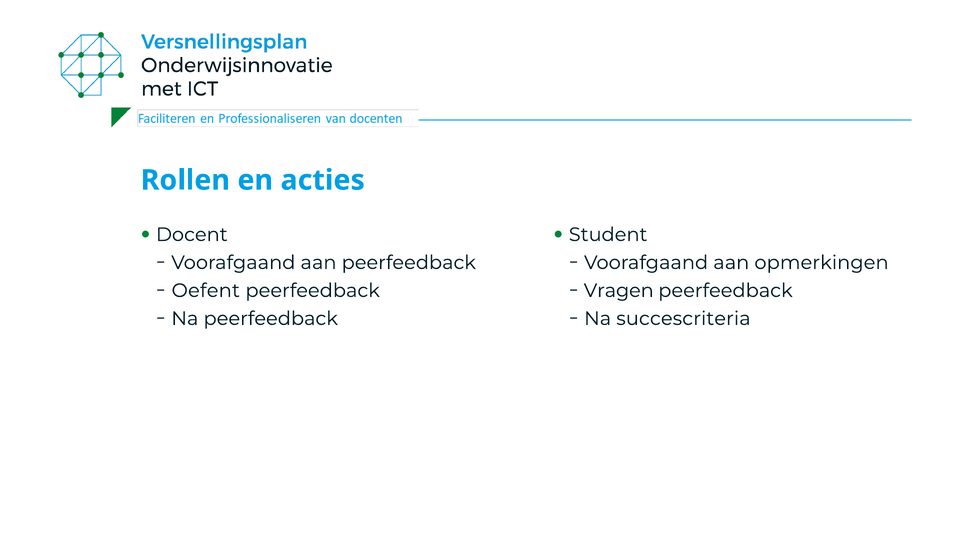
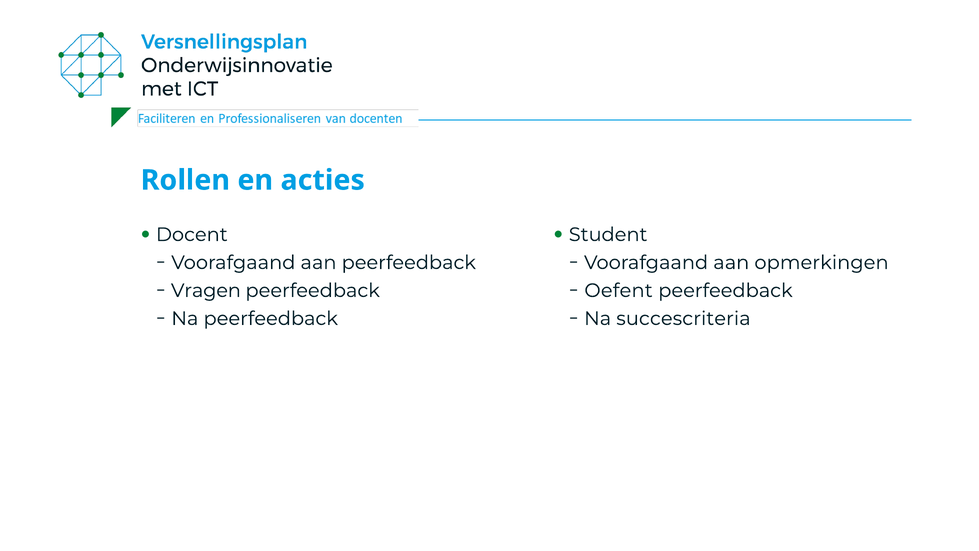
Oefent: Oefent -> Vragen (206, 290)
Vragen: Vragen -> Oefent (619, 290)
